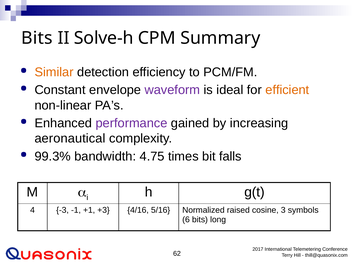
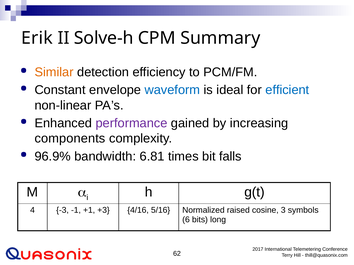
Bits: Bits -> Erik (37, 38)
waveform colour: purple -> blue (172, 90)
efficient colour: orange -> blue (287, 90)
aeronautical: aeronautical -> components (70, 139)
99.3%: 99.3% -> 96.9% (53, 157)
4.75: 4.75 -> 6.81 (152, 157)
